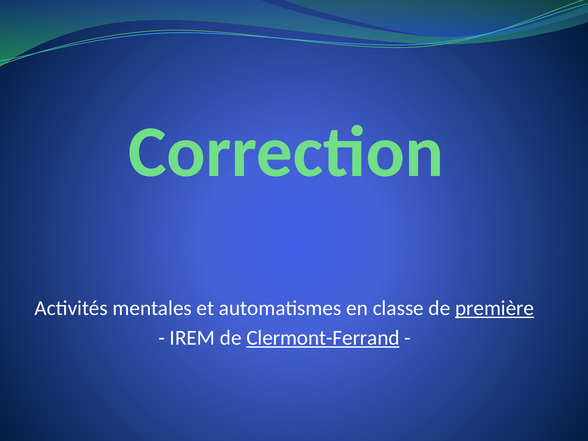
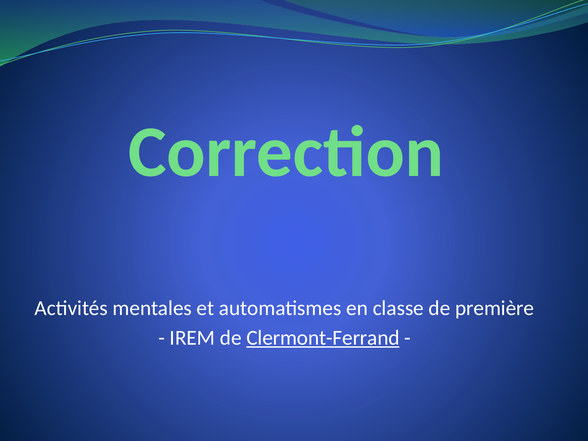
première underline: present -> none (495, 308)
